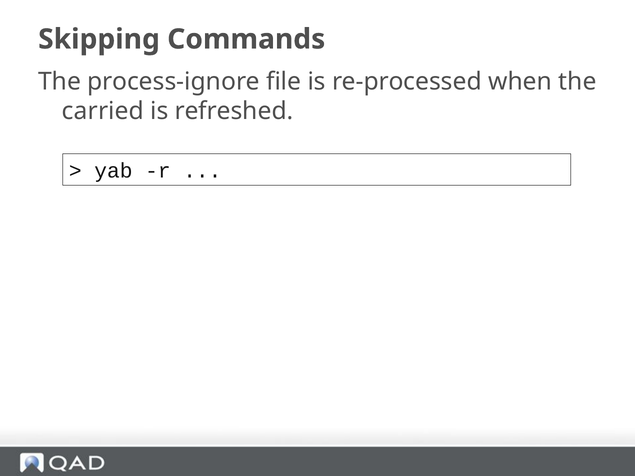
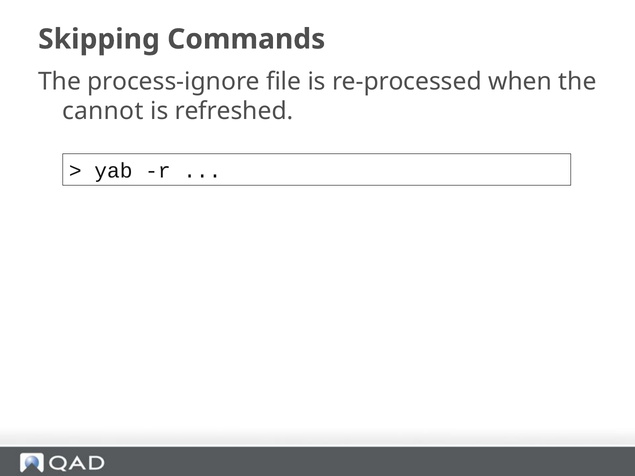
carried: carried -> cannot (103, 111)
